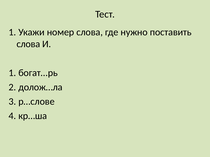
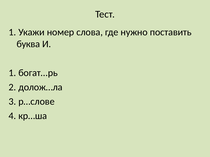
слова: слова -> буква (28, 44)
